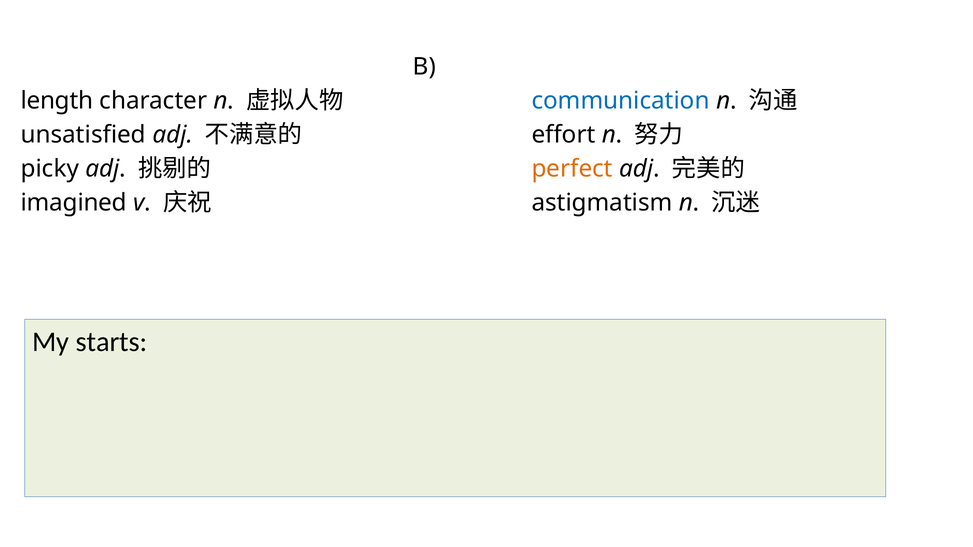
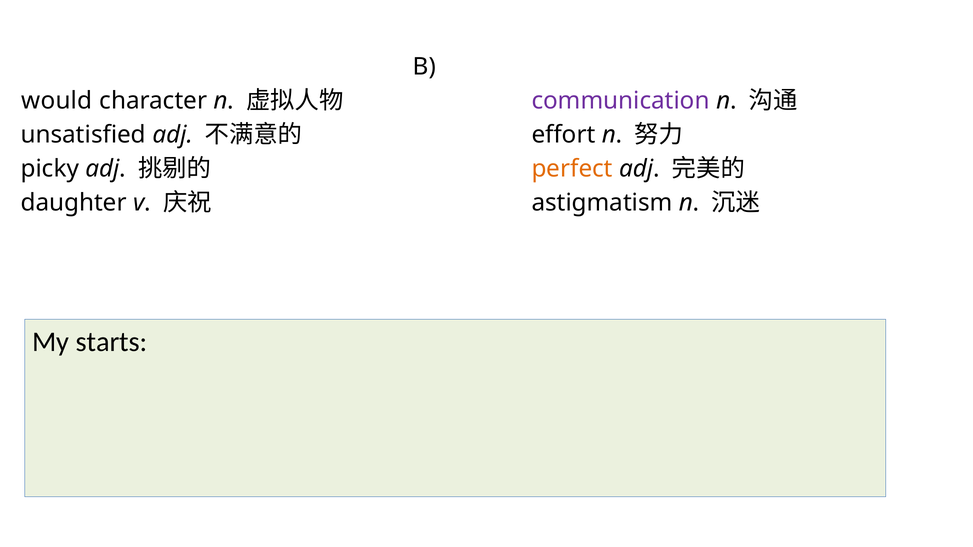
length: length -> would (57, 101)
communication colour: blue -> purple (621, 101)
imagined: imagined -> daughter (74, 203)
